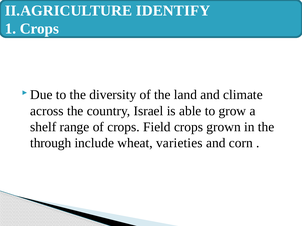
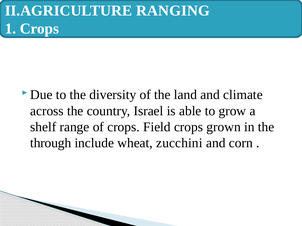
IDENTIFY: IDENTIFY -> RANGING (173, 11)
varieties: varieties -> zucchini (179, 143)
